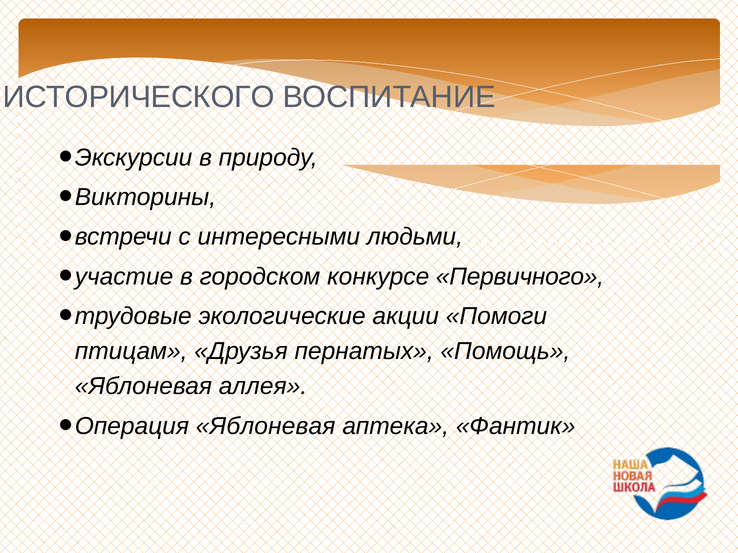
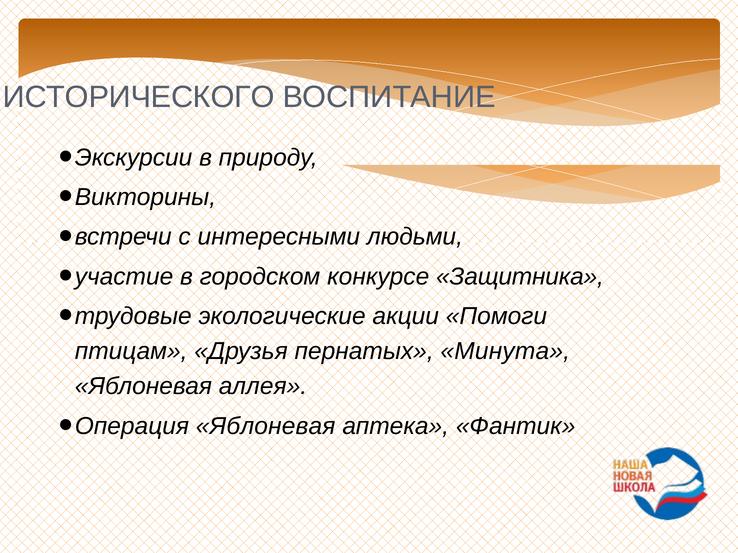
Первичного: Первичного -> Защитника (520, 277)
Помощь: Помощь -> Минута (505, 352)
